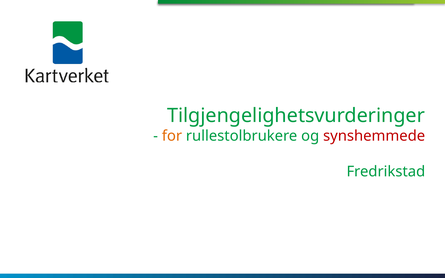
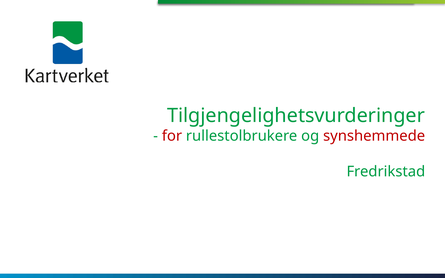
for colour: orange -> red (172, 136)
